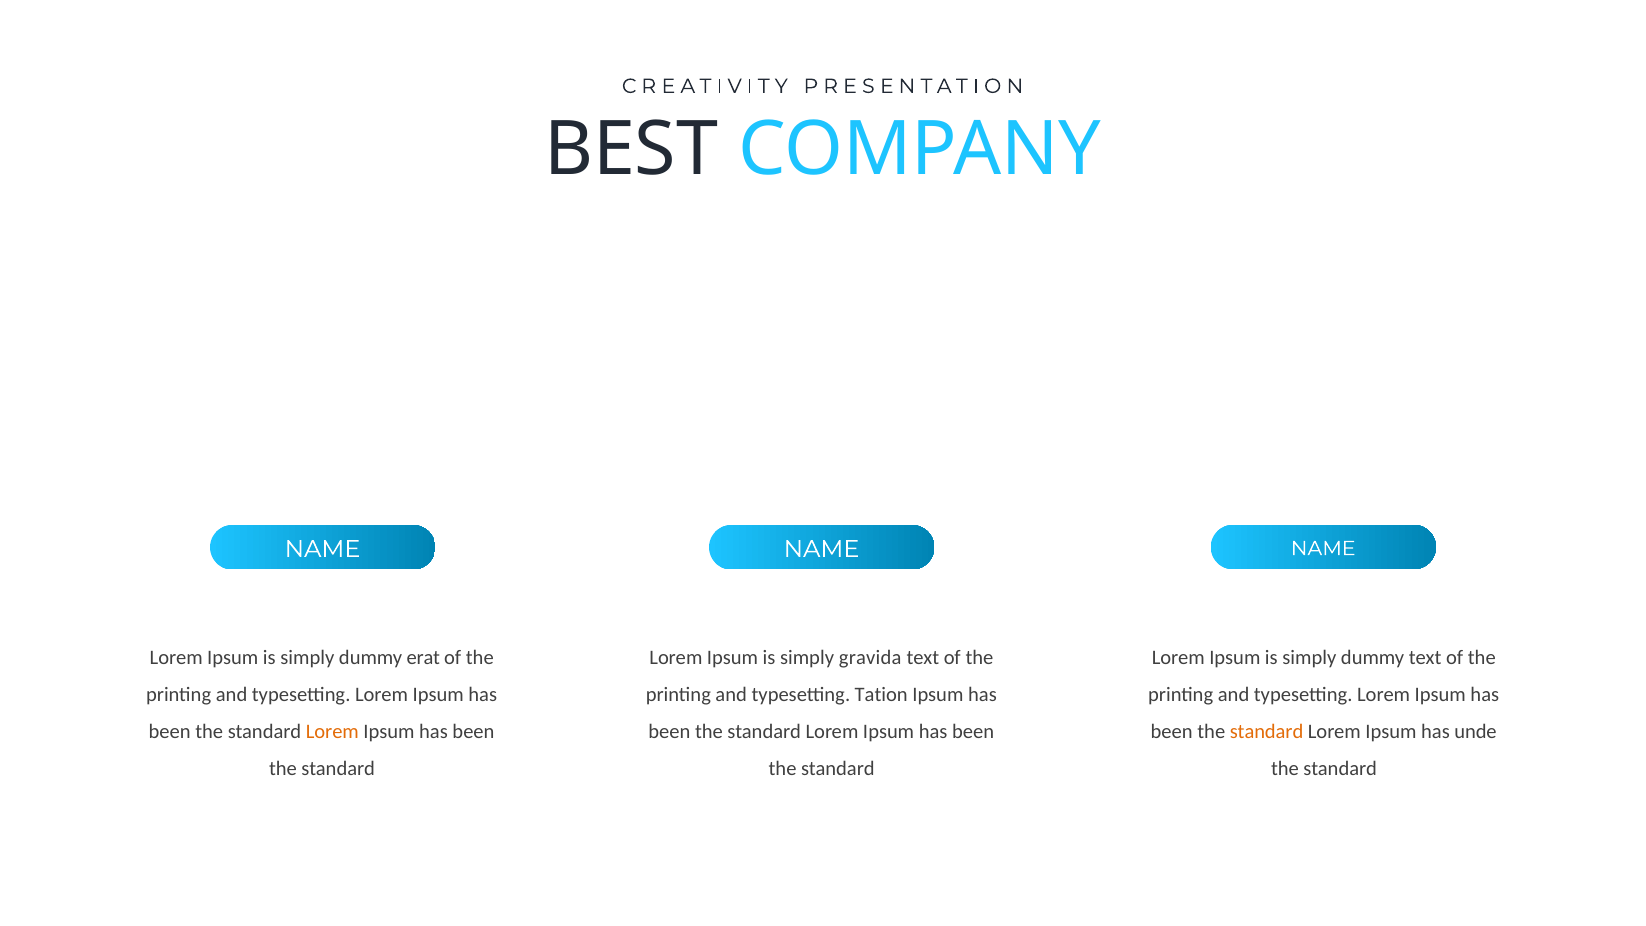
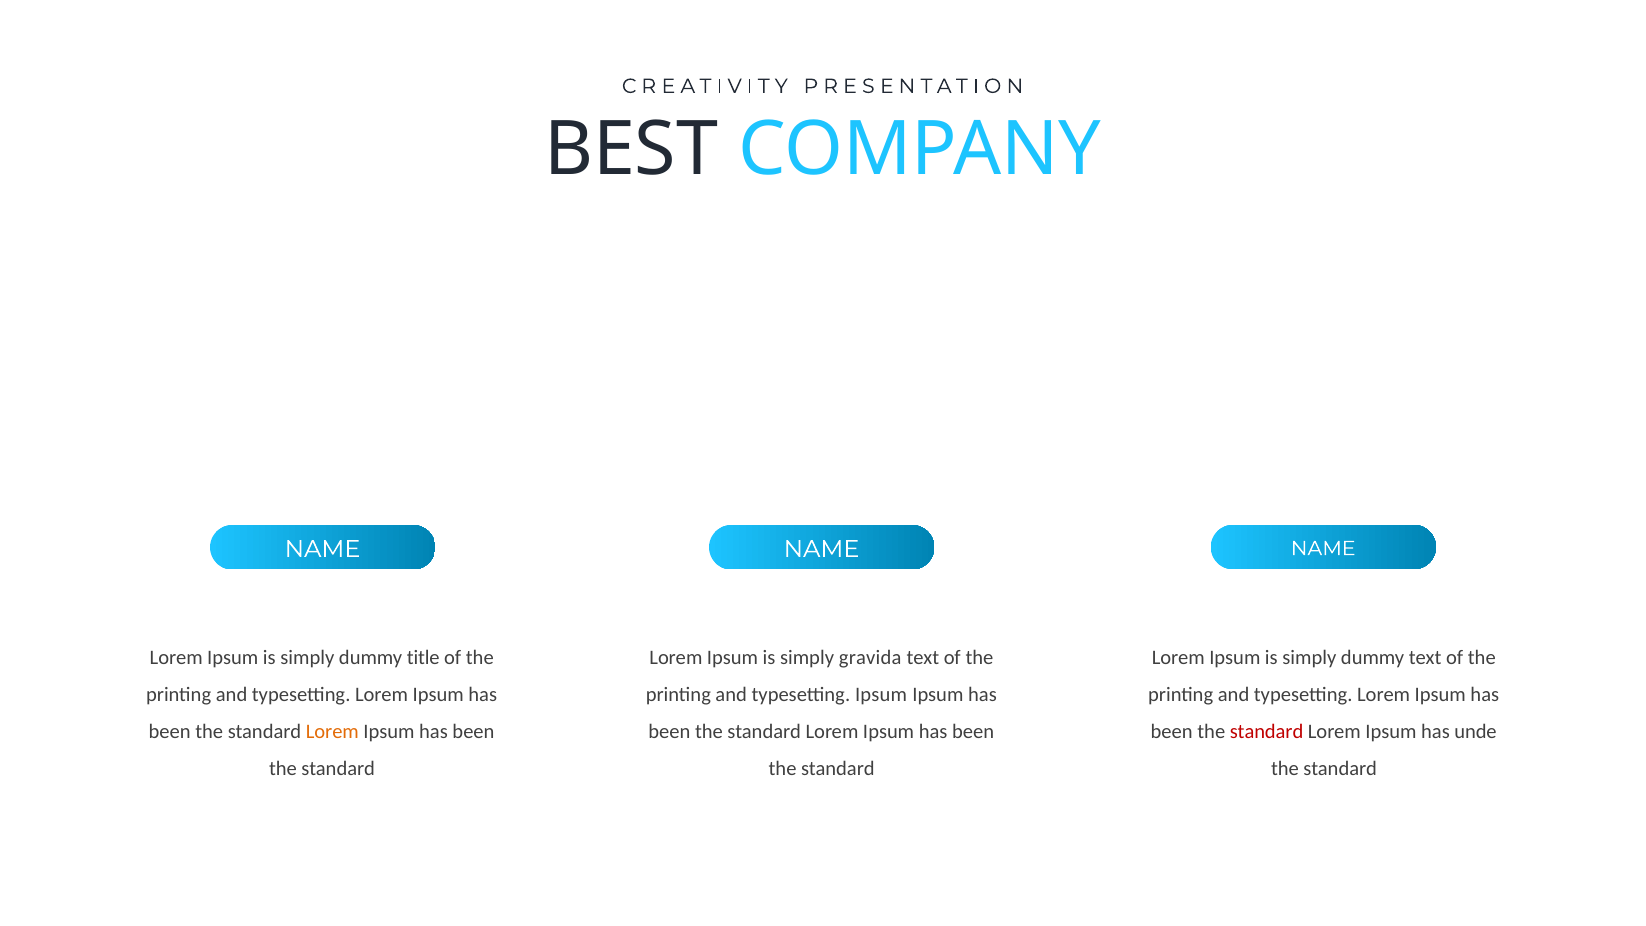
erat: erat -> title (423, 657)
typesetting Tation: Tation -> Ipsum (881, 694)
standard colour: orange -> red (1267, 731)
